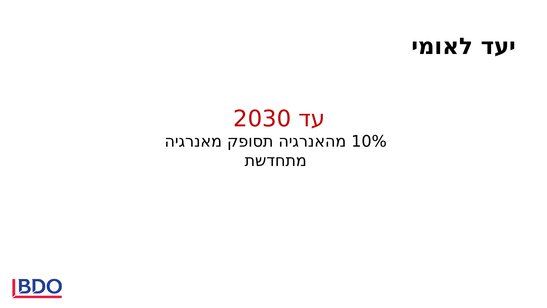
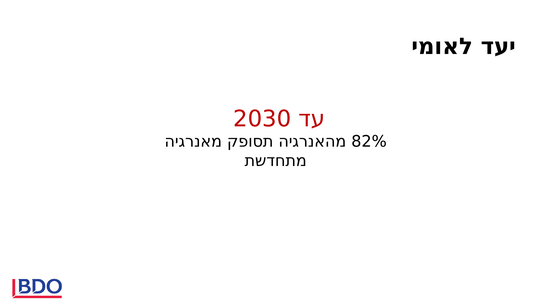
10%: 10% -> 82% (369, 141)
